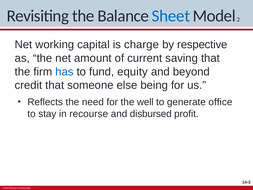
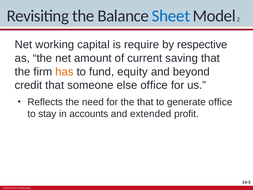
charge: charge -> require (142, 45)
has colour: blue -> orange (64, 72)
else being: being -> office (154, 85)
the well: well -> that (145, 102)
recourse: recourse -> accounts (89, 114)
disbursed: disbursed -> extended (151, 114)
